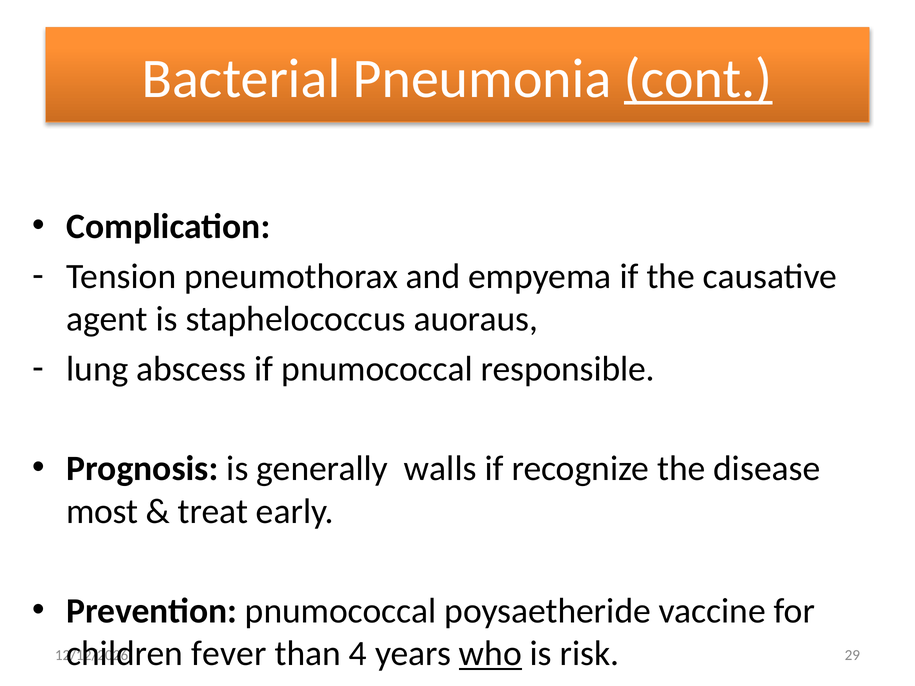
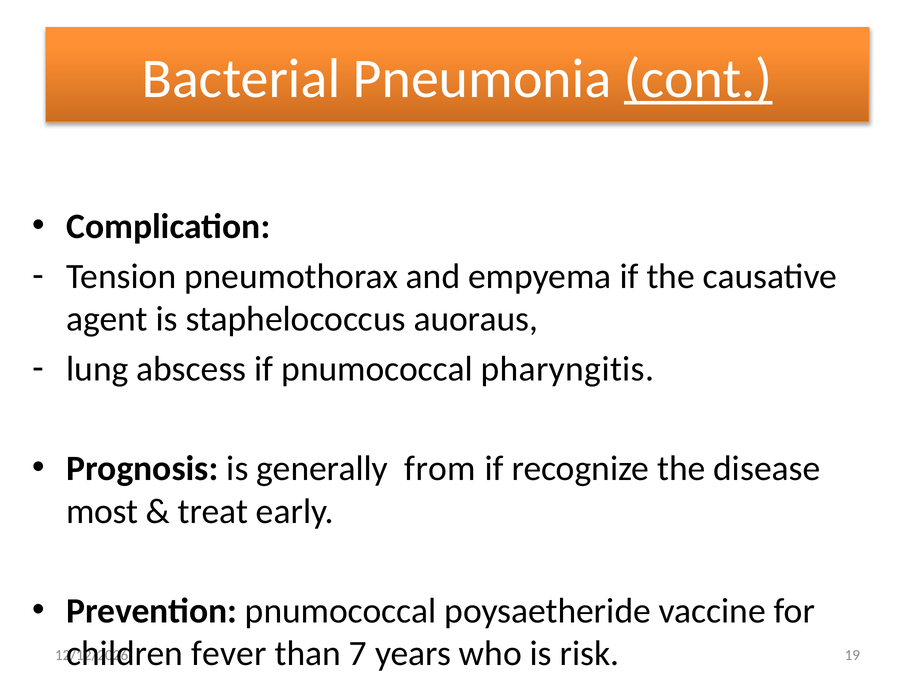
responsible: responsible -> pharyngitis (567, 369)
walls: walls -> from (440, 469)
4: 4 -> 7 (358, 654)
who underline: present -> none (490, 654)
29: 29 -> 19 (852, 655)
